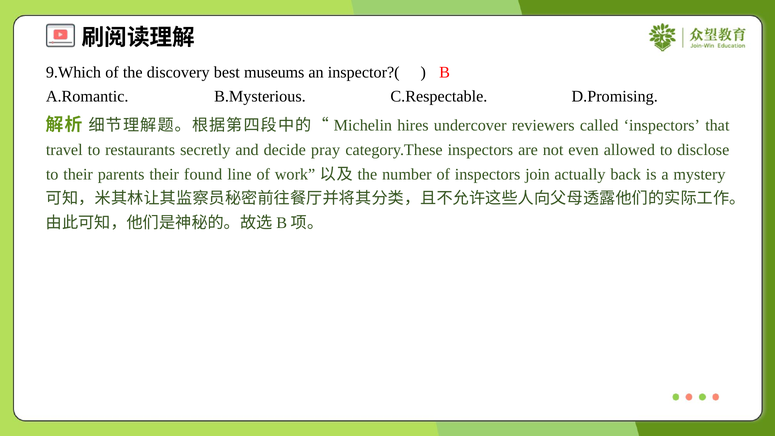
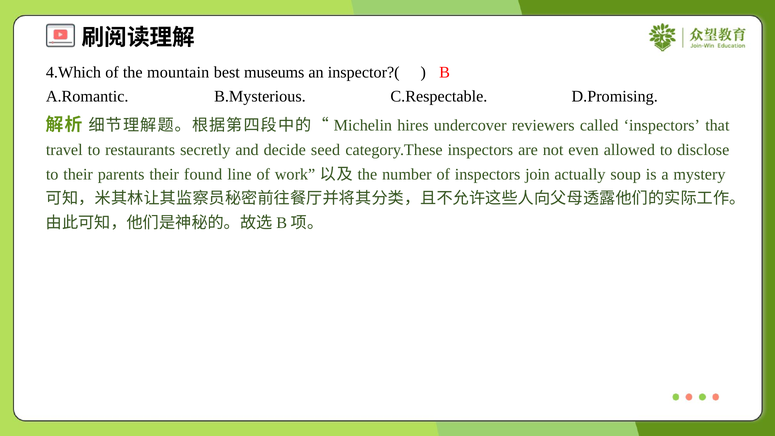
9.Which: 9.Which -> 4.Which (73, 73)
discovery: discovery -> mountain (178, 73)
pray: pray -> seed (326, 150)
back: back -> soup (626, 174)
